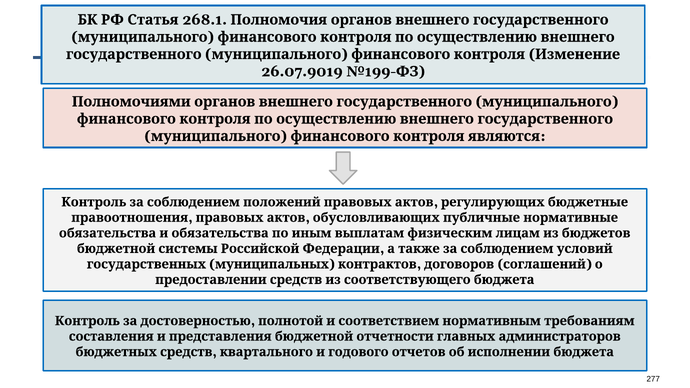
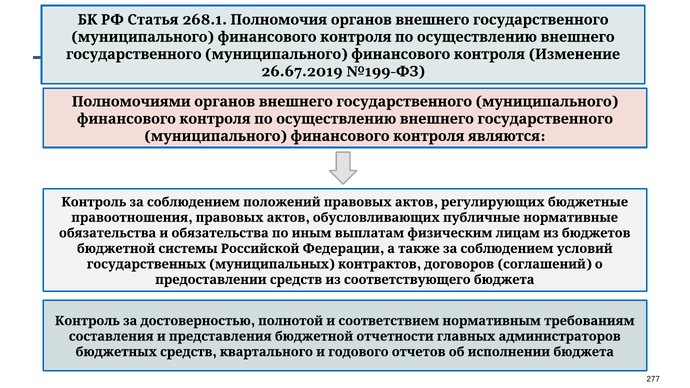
26.07.9019: 26.07.9019 -> 26.67.2019 (302, 72)
